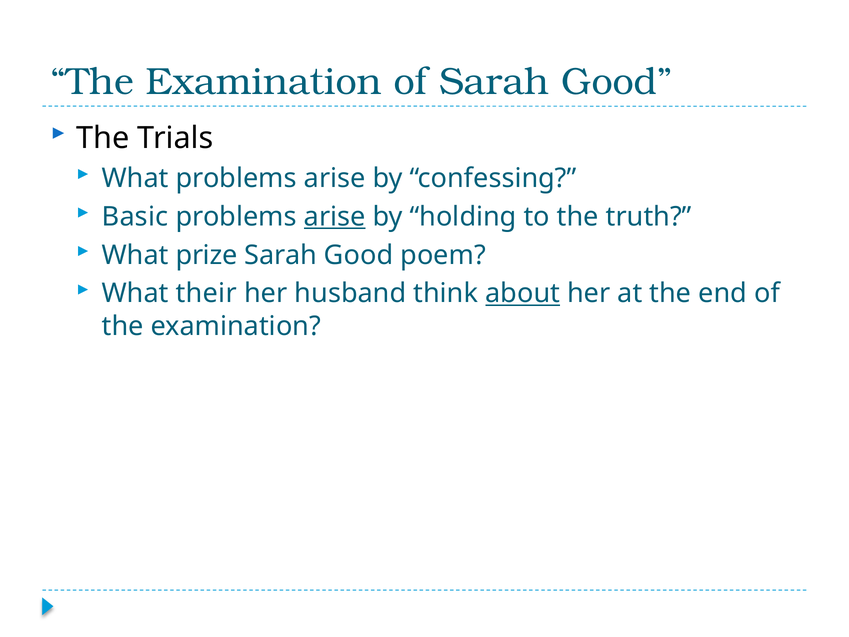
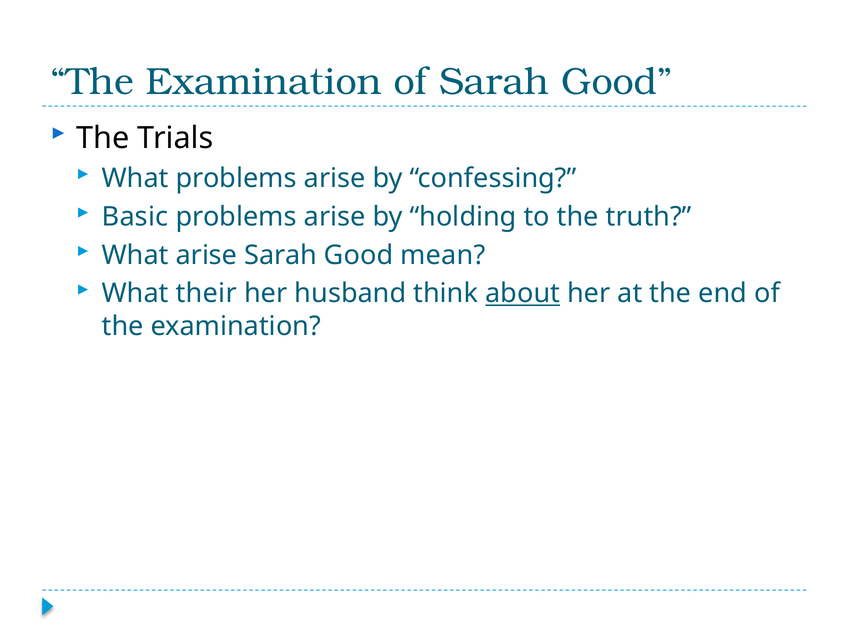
arise underline: present -> none (335, 217)
What prize: prize -> arise (206, 255)
poem: poem -> mean (443, 255)
